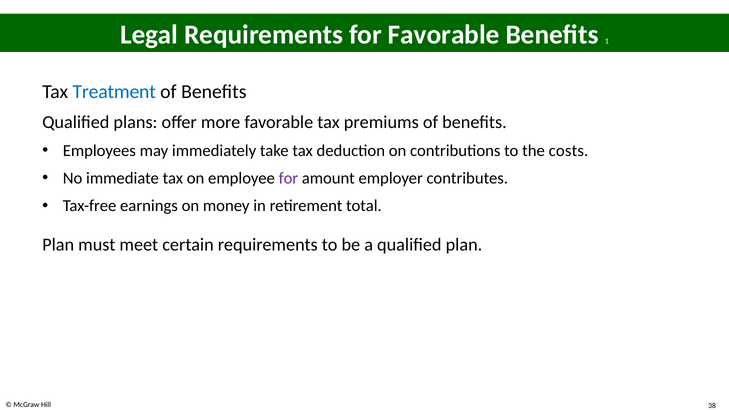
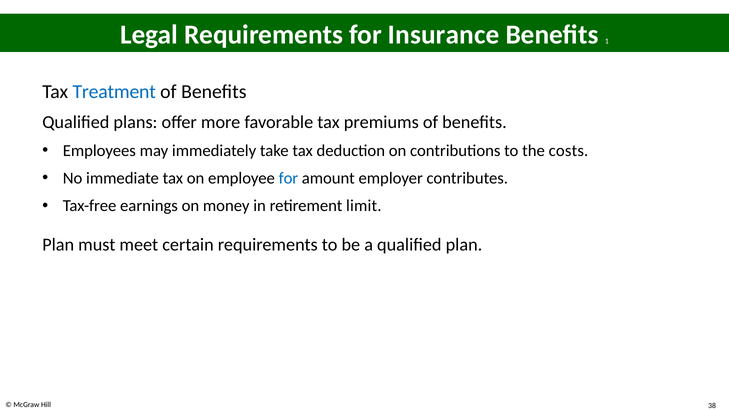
for Favorable: Favorable -> Insurance (444, 35)
for colour: purple -> blue (288, 178)
total: total -> limit (364, 206)
